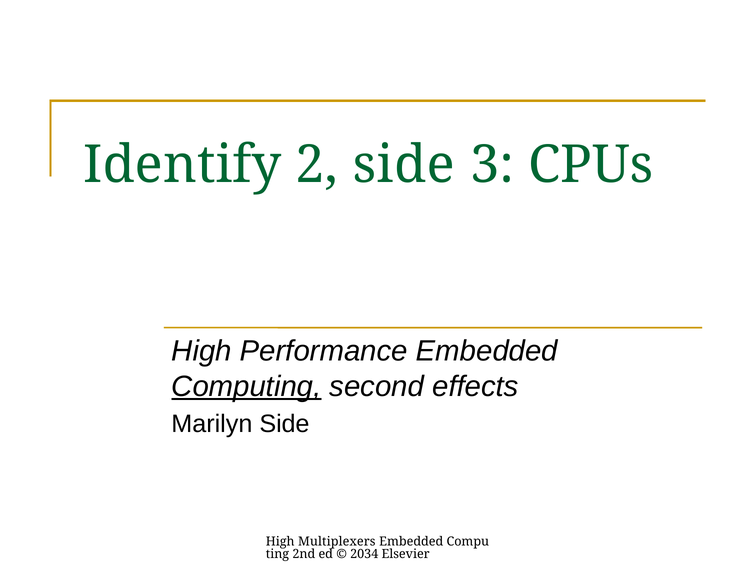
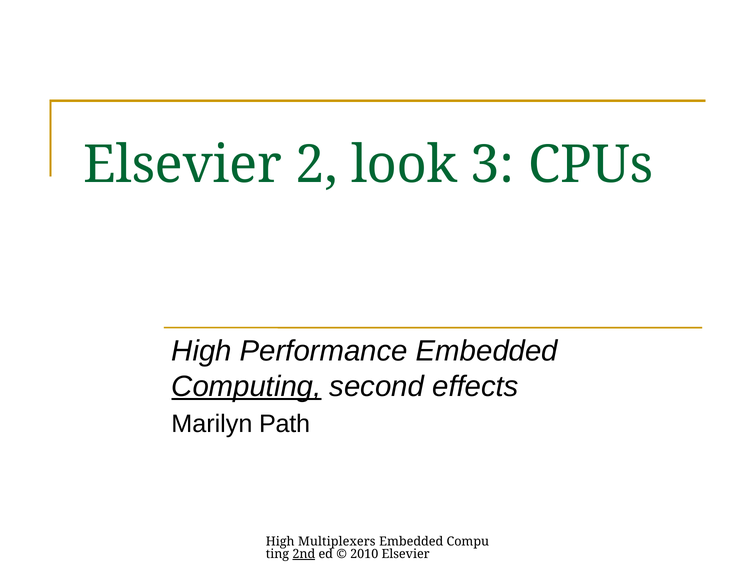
Identify: Identify -> Elsevier (183, 165)
2 side: side -> look (404, 165)
Marilyn Side: Side -> Path (285, 424)
2nd underline: none -> present (304, 554)
2034: 2034 -> 2010 (364, 554)
